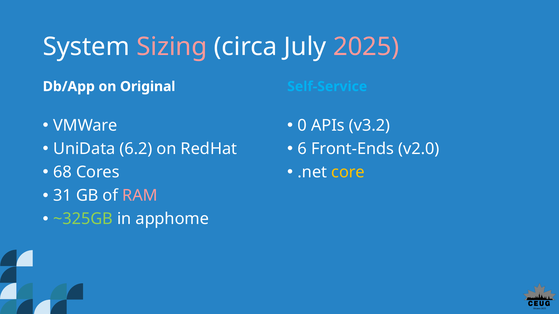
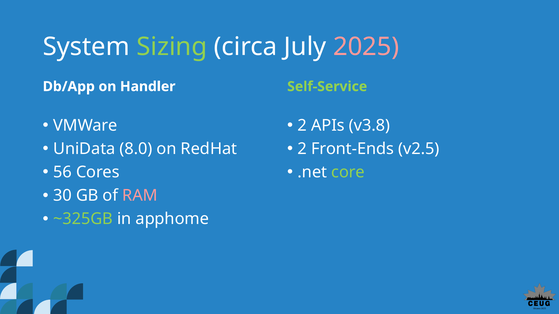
Sizing colour: pink -> light green (172, 47)
Original: Original -> Handler (148, 87)
Self-Service colour: light blue -> light green (327, 87)
0: 0 -> 2 (302, 126)
v3.2: v3.2 -> v3.8 (369, 126)
6.2: 6.2 -> 8.0 (136, 149)
6: 6 -> 2 (302, 149)
v2.0: v2.0 -> v2.5 (419, 149)
68: 68 -> 56 (63, 172)
core colour: yellow -> light green (348, 172)
31: 31 -> 30 (63, 196)
